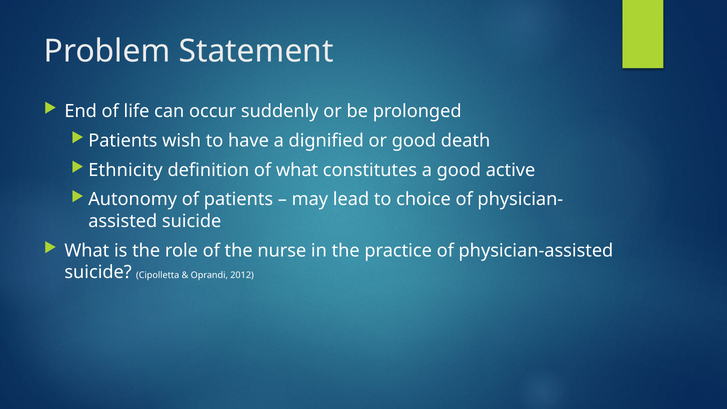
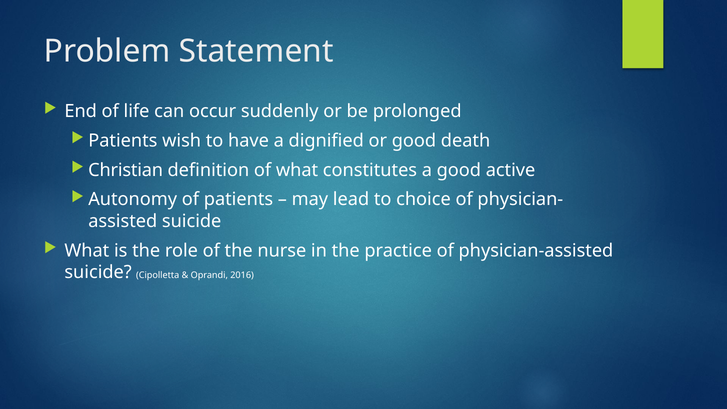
Ethnicity: Ethnicity -> Christian (126, 170)
2012: 2012 -> 2016 (242, 275)
